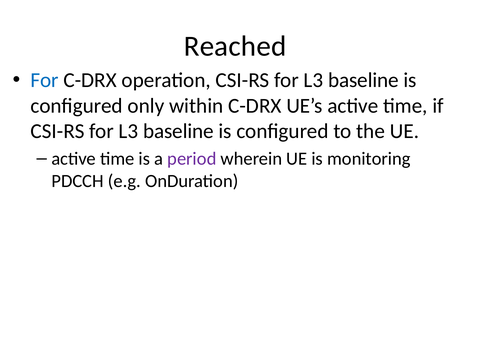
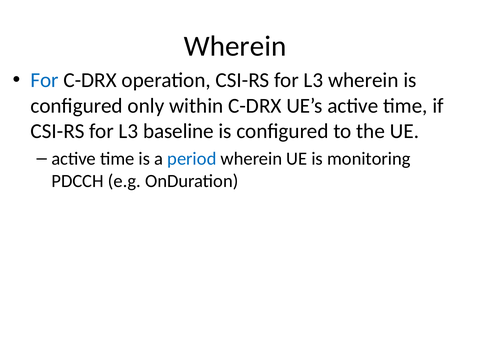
Reached: Reached -> Wherein (235, 46)
baseline: baseline -> wherein (363, 80)
period colour: purple -> blue (192, 158)
